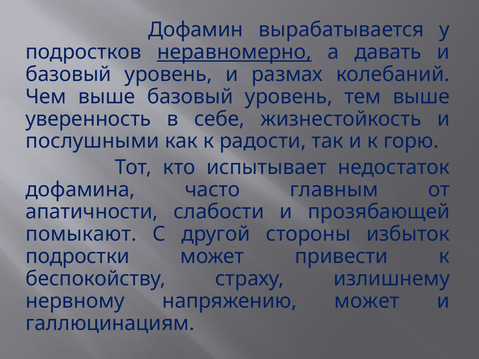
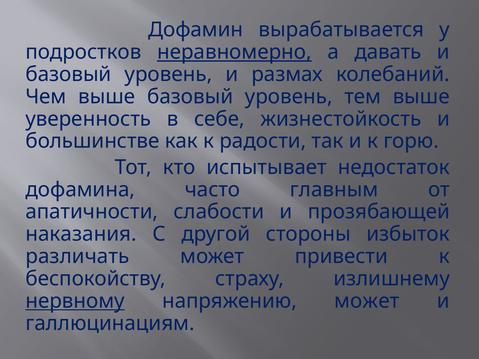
послушными: послушными -> большинстве (93, 141)
помыкают: помыкают -> наказания (81, 234)
подростки: подростки -> различать (77, 257)
нервному underline: none -> present (75, 301)
